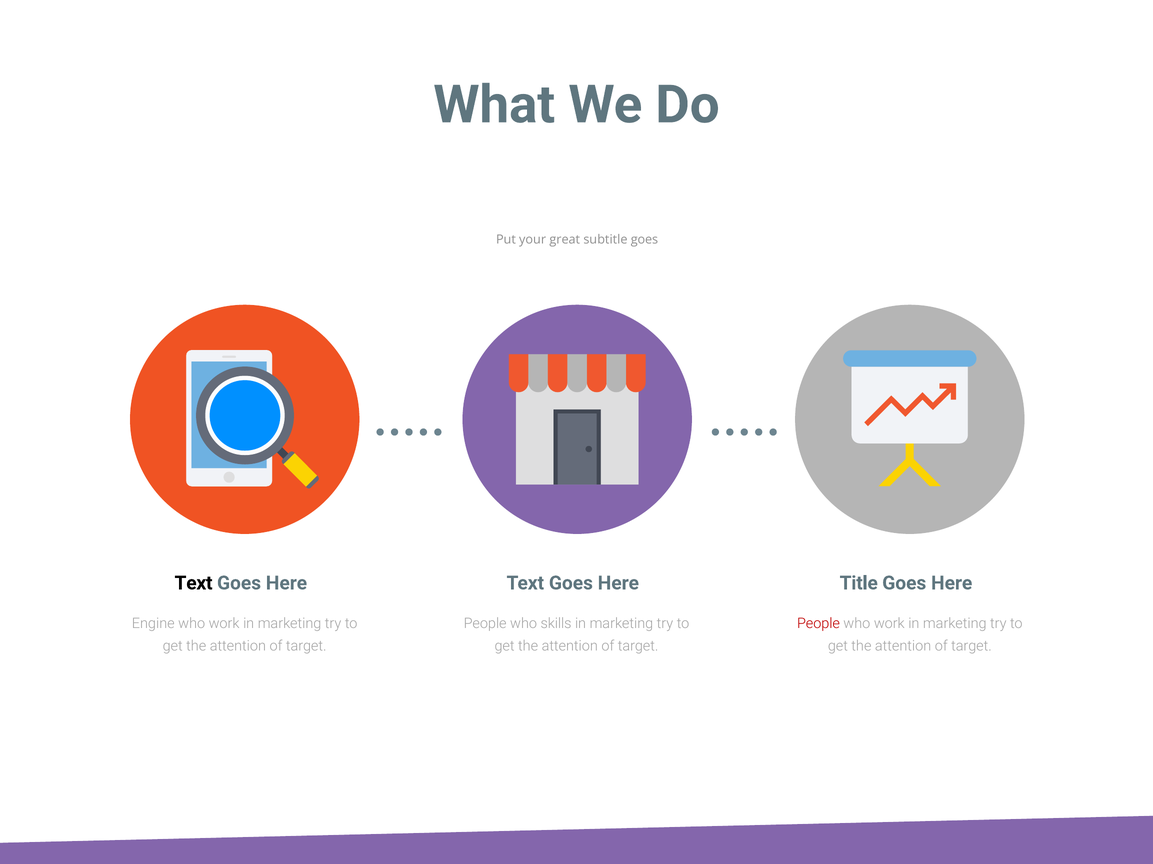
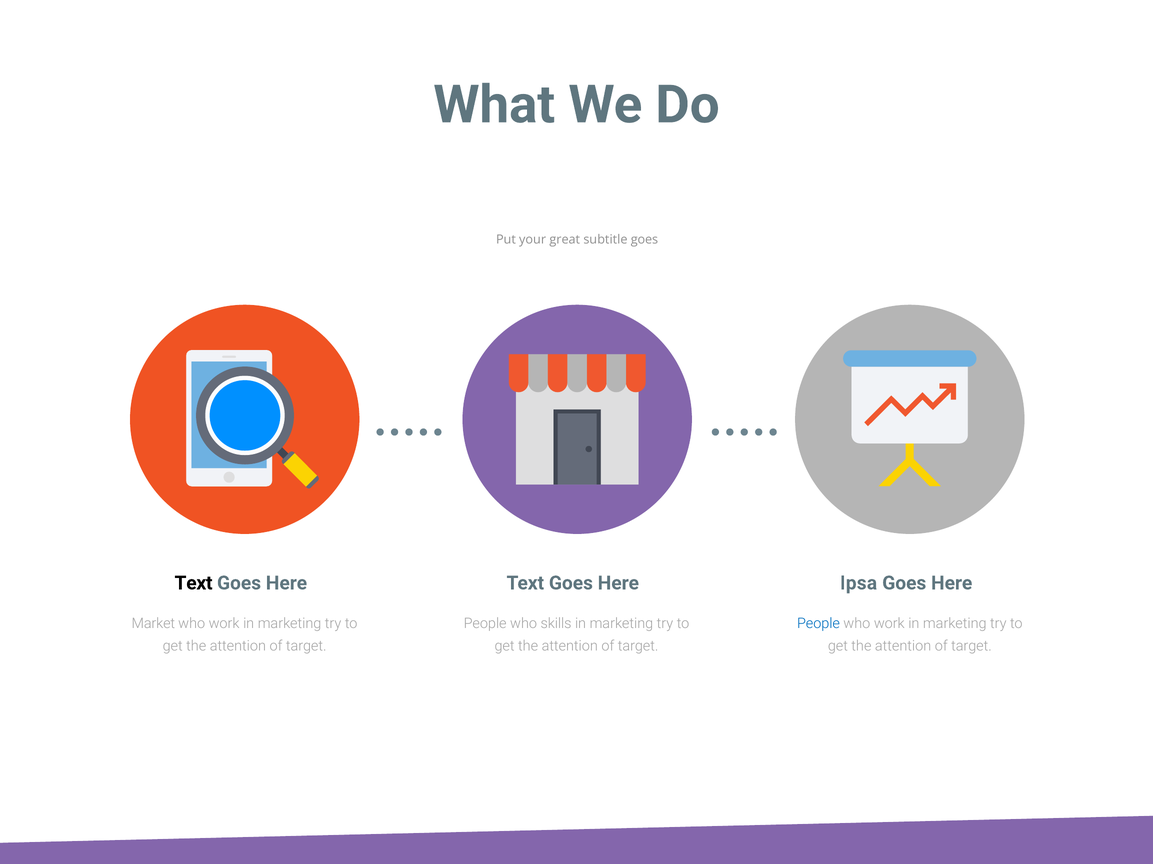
Title: Title -> Ipsa (859, 584)
Engine: Engine -> Market (153, 624)
People colour: red -> blue (818, 624)
